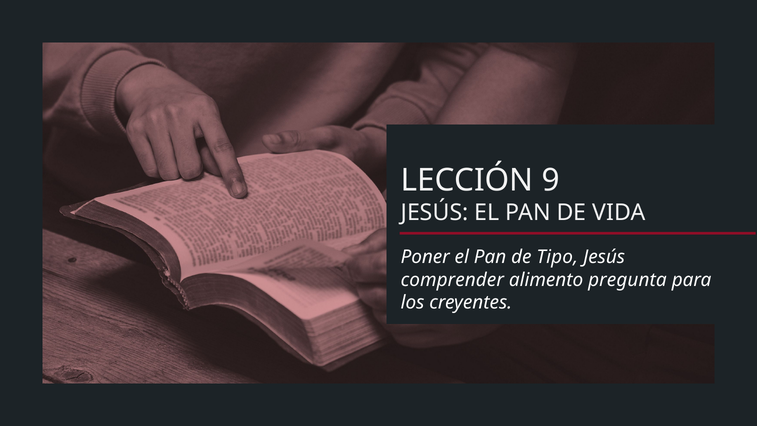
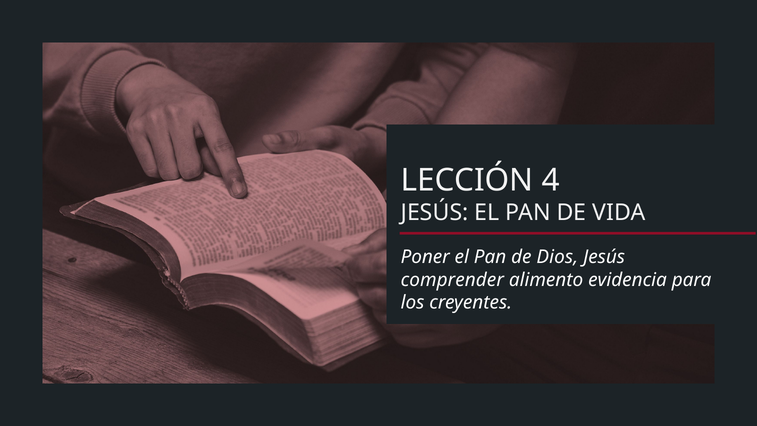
9: 9 -> 4 (551, 180)
Tipo: Tipo -> Dios (557, 257)
pregunta: pregunta -> evidencia (627, 280)
